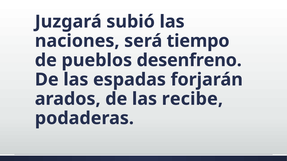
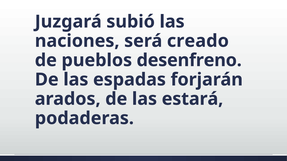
tiempo: tiempo -> creado (198, 41)
recibe: recibe -> estará (192, 99)
